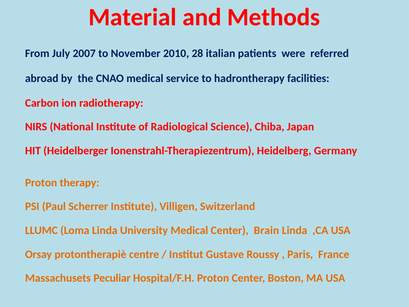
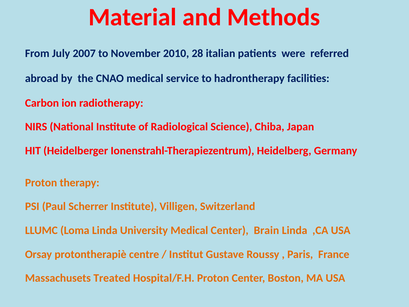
Peculiar: Peculiar -> Treated (112, 278)
